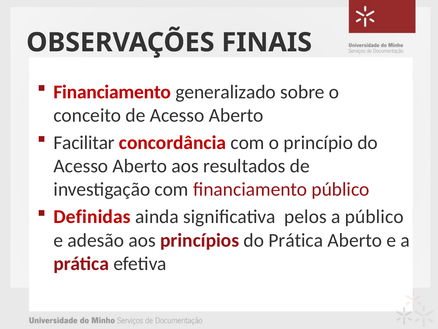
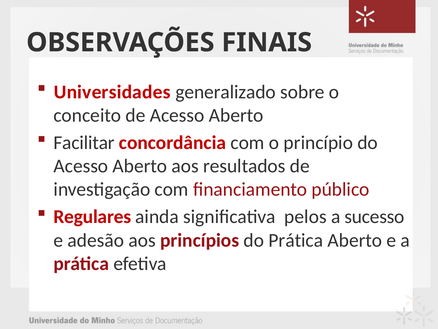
Financiamento: Financiamento -> Universidades (112, 92)
Definidas: Definidas -> Regulares (92, 217)
a público: público -> sucesso (375, 217)
